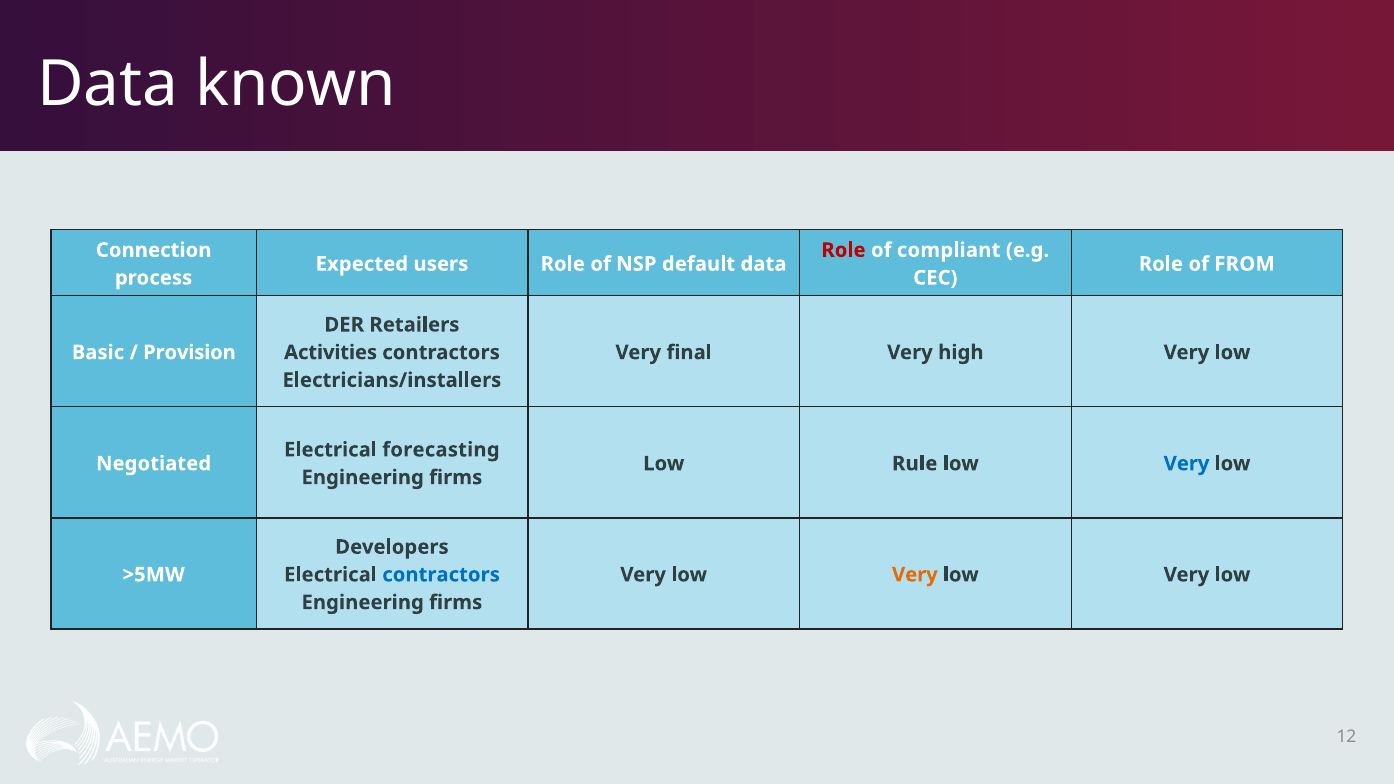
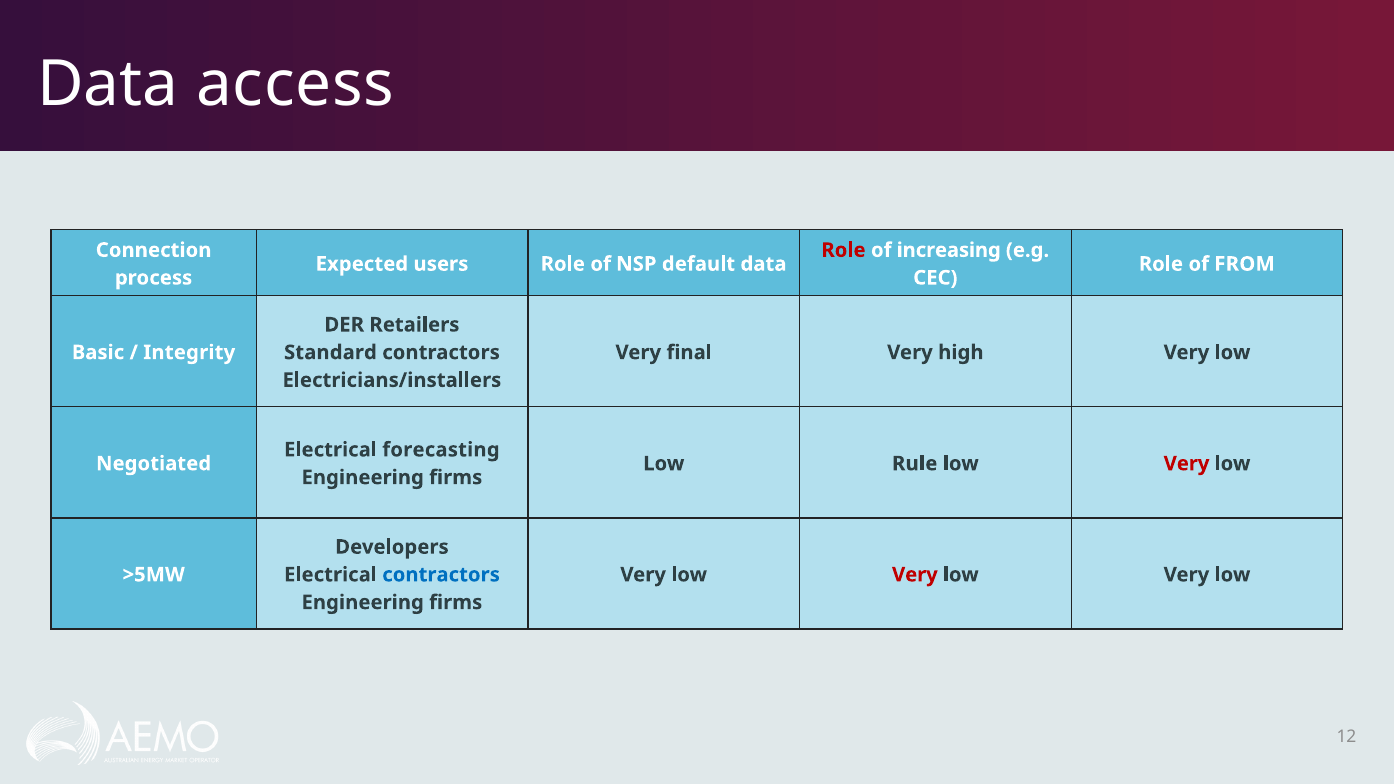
known: known -> access (295, 84)
compliant: compliant -> increasing (949, 250)
Provision: Provision -> Integrity (189, 353)
Activities: Activities -> Standard (330, 353)
Very colour: blue -> red (1187, 464)
Very colour: orange -> red (915, 575)
